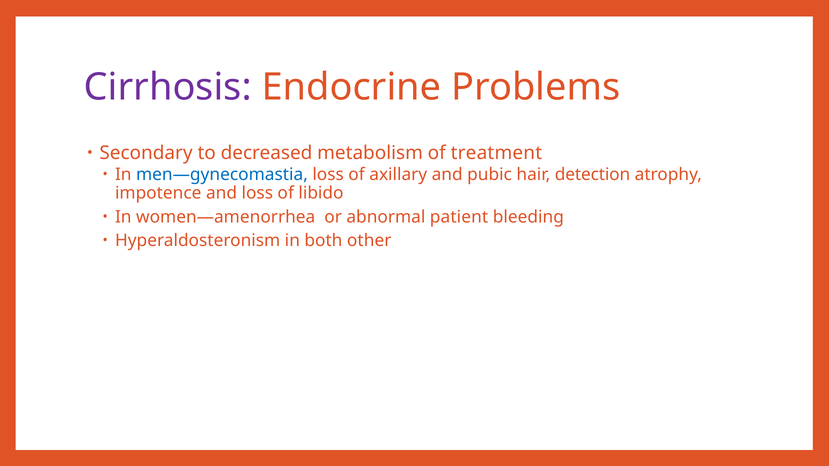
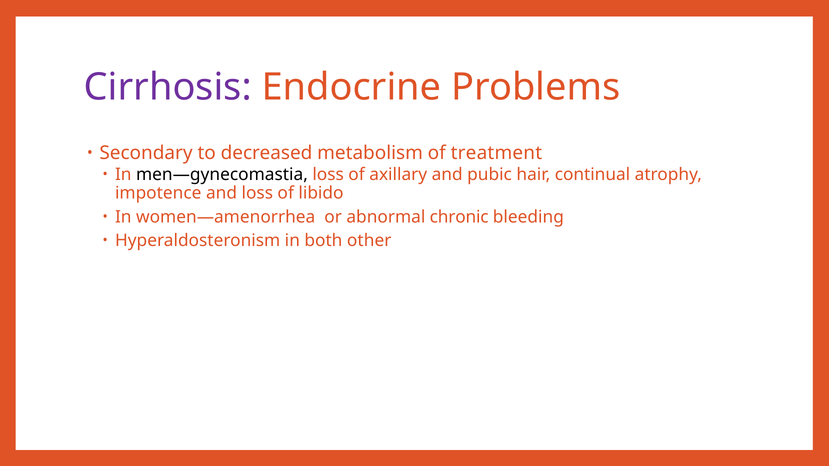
men—gynecomastia colour: blue -> black (222, 174)
detection: detection -> continual (592, 174)
patient: patient -> chronic (459, 217)
